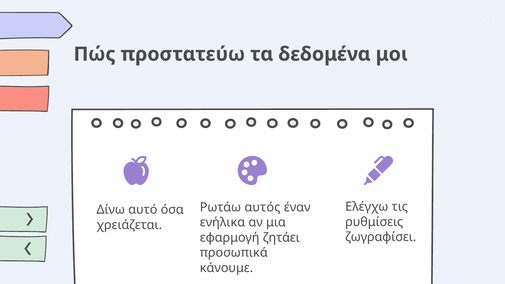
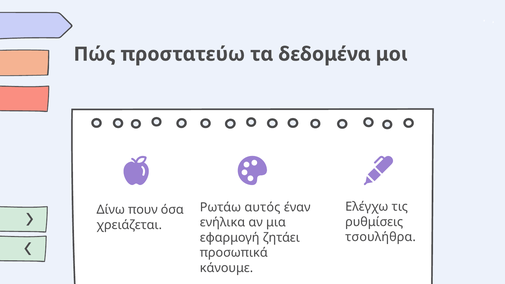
αυτό: αυτό -> πουν (143, 210)
ζωγραφίσει: ζωγραφίσει -> τσουλήθρα (381, 237)
